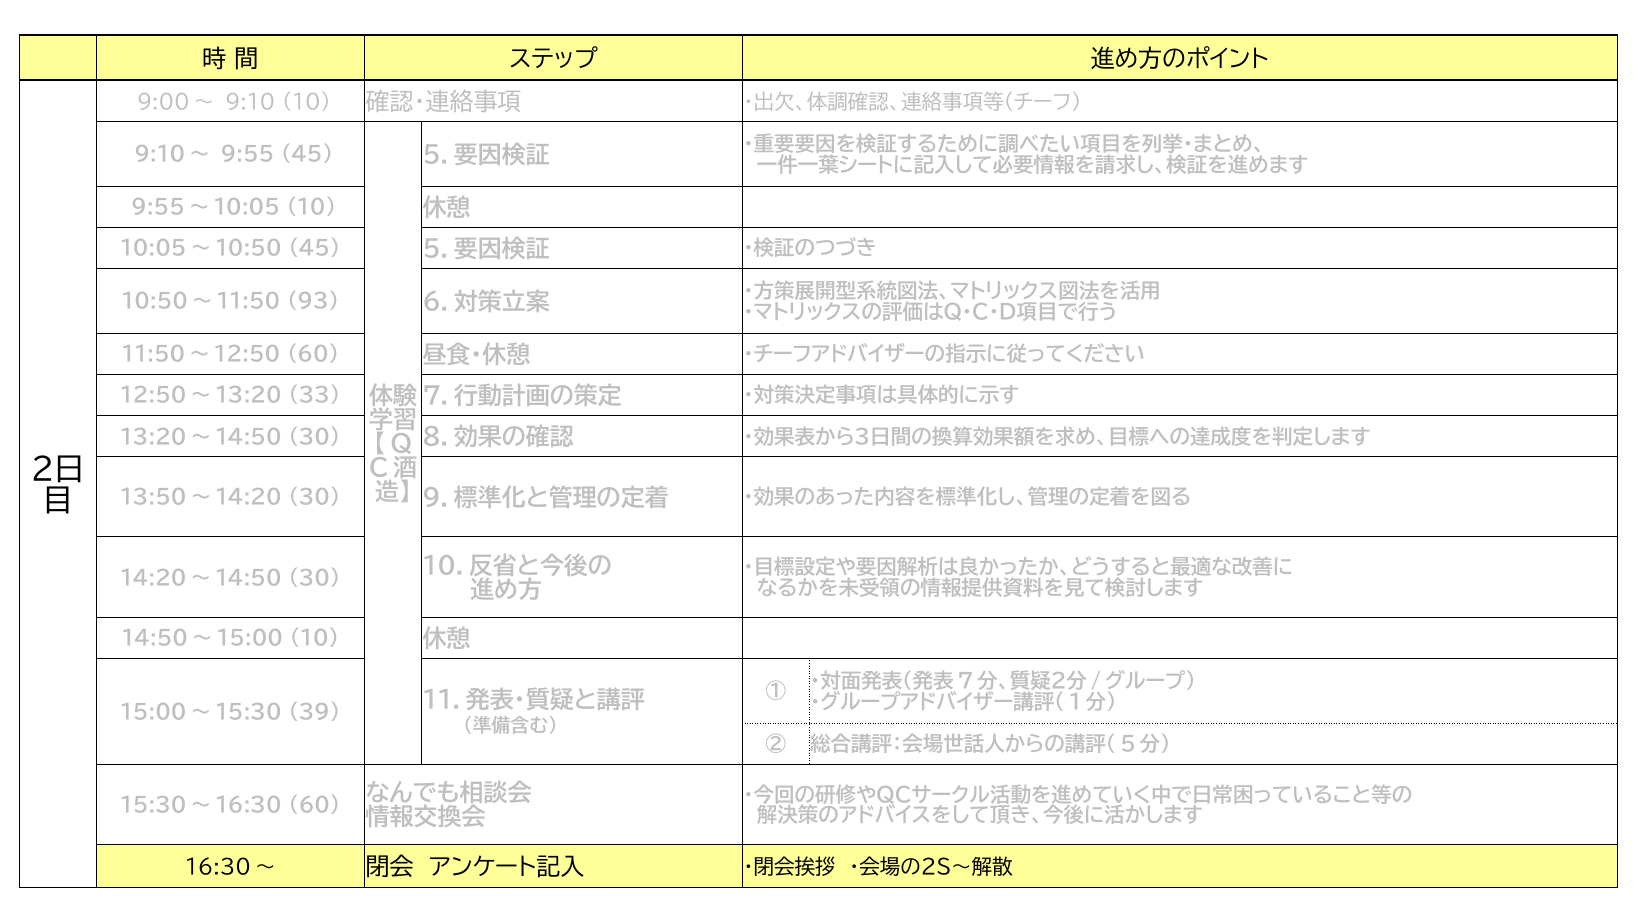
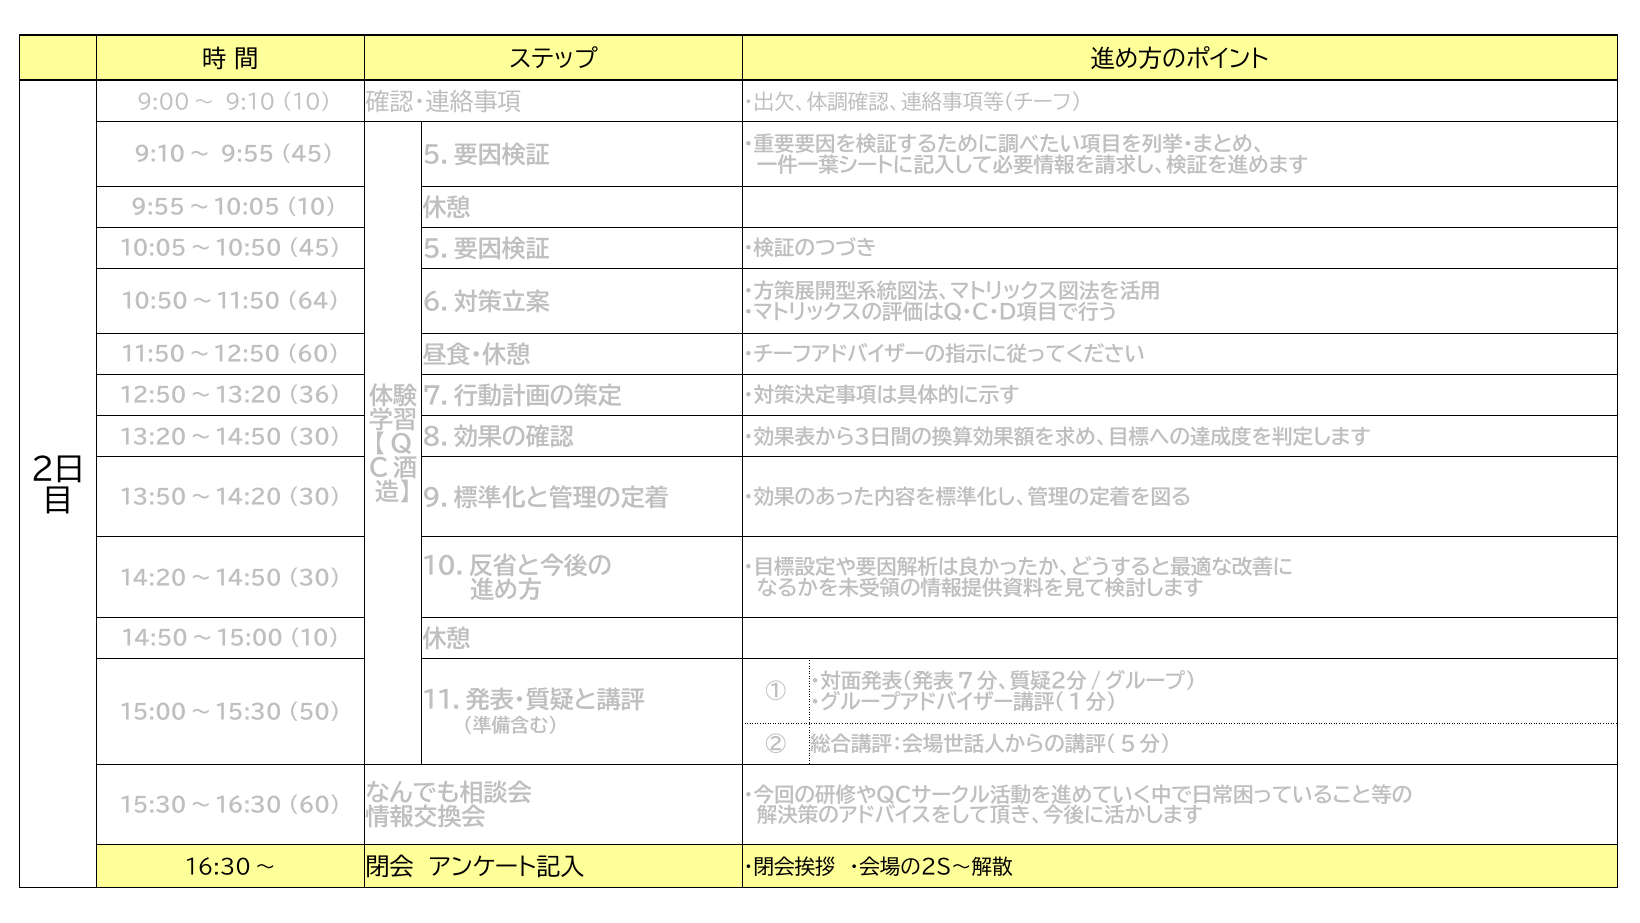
93: 93 -> 64 (313, 302)
33: 33 -> 36 (314, 396)
39: 39 -> 50 (314, 712)
